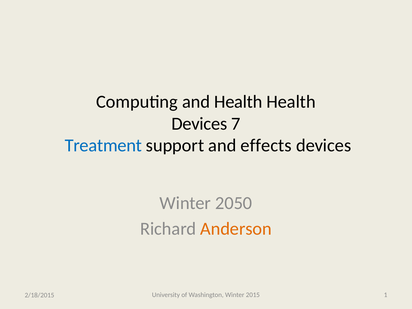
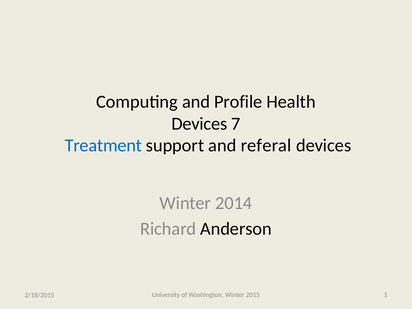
and Health: Health -> Profile (238, 102)
effects: effects -> referal (266, 146)
2050: 2050 -> 2014 (234, 203)
Anderson colour: orange -> black (236, 229)
